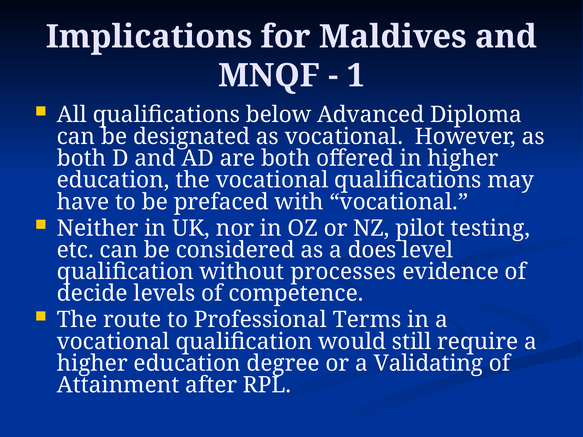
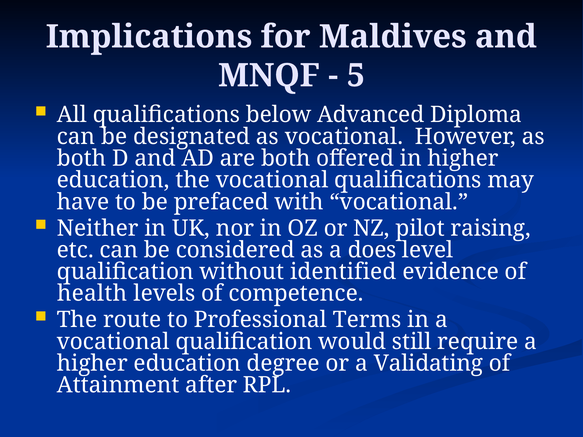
1: 1 -> 5 (356, 76)
testing: testing -> raising (491, 228)
processes: processes -> identified (343, 272)
decide: decide -> health (92, 294)
